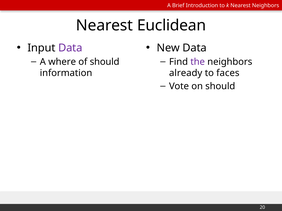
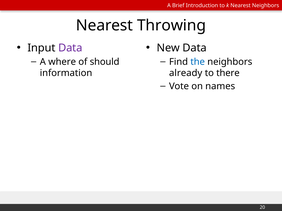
Euclidean: Euclidean -> Throwing (172, 25)
the colour: purple -> blue (198, 62)
faces: faces -> there (228, 73)
on should: should -> names (220, 86)
